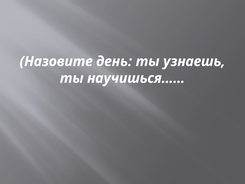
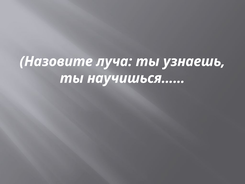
день: день -> луча (114, 61)
